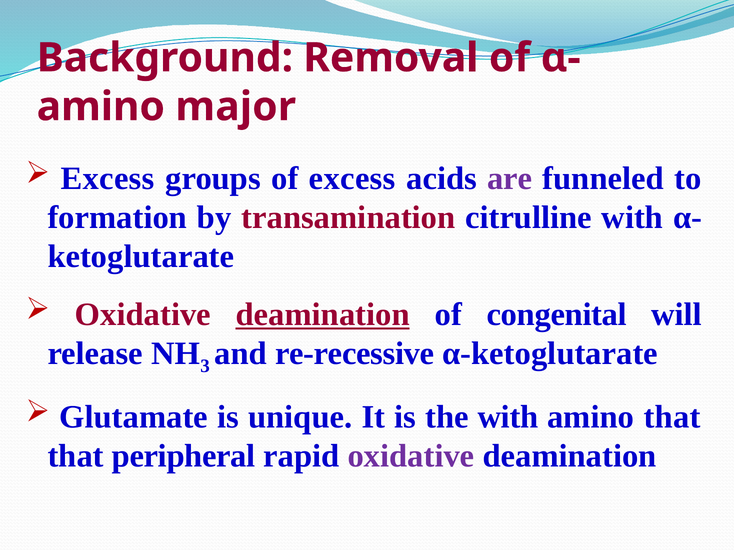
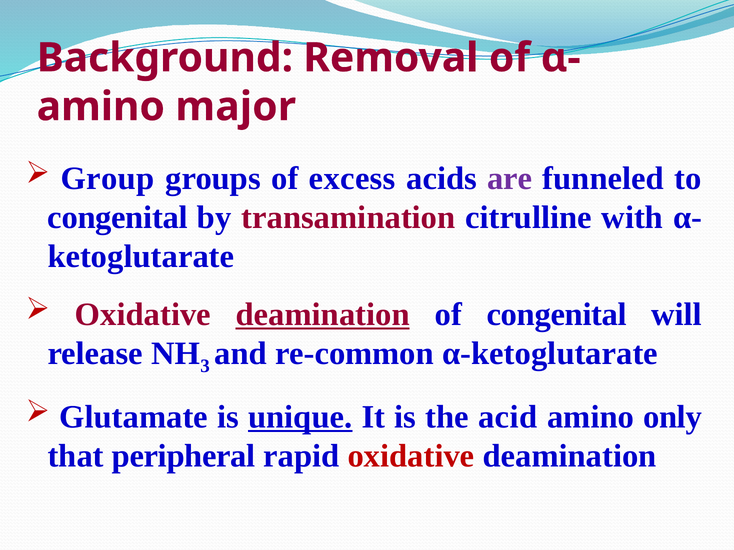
Excess: Excess -> Group (108, 178)
formation: formation -> congenital (118, 218)
re-recessive: re-recessive -> re-common (354, 354)
unique underline: none -> present (300, 417)
the with: with -> acid (508, 417)
amino that: that -> only (672, 417)
oxidative colour: purple -> red (411, 456)
